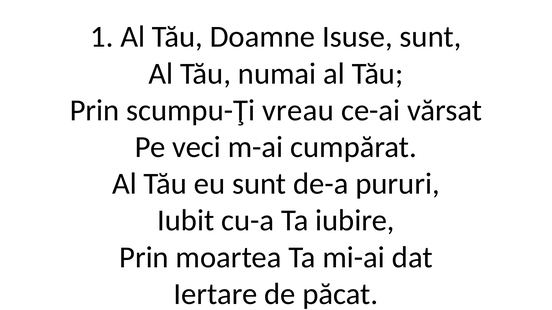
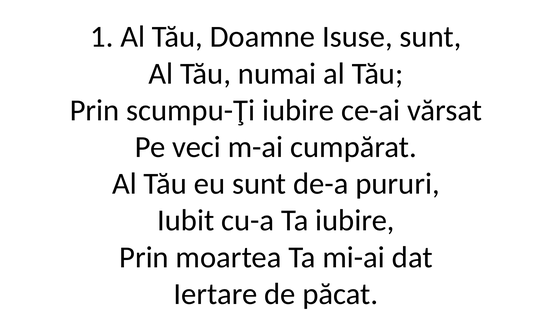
scumpu-Ţi vreau: vreau -> iubire (298, 110)
